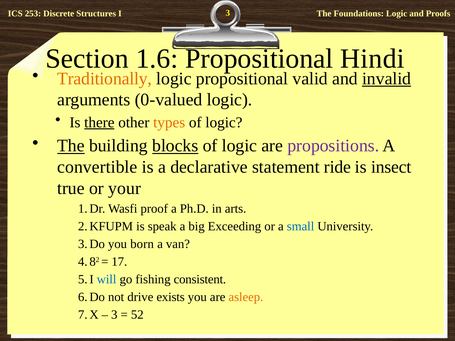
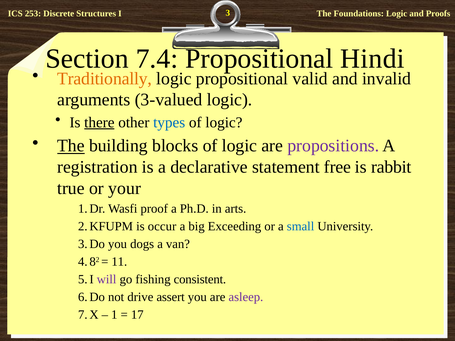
1.6: 1.6 -> 7.4 (157, 59)
invalid underline: present -> none (387, 79)
0-valued: 0-valued -> 3-valued (169, 100)
types colour: orange -> blue (169, 122)
blocks underline: present -> none (175, 146)
convertible: convertible -> registration (97, 167)
ride: ride -> free (337, 167)
insect: insect -> rabbit (391, 167)
speak: speak -> occur (162, 226)
born: born -> dogs (142, 244)
17: 17 -> 11 (119, 262)
will colour: blue -> purple (107, 280)
exists: exists -> assert (171, 297)
asleep colour: orange -> purple (246, 297)
3: 3 -> 1 (114, 315)
52: 52 -> 17 (137, 315)
